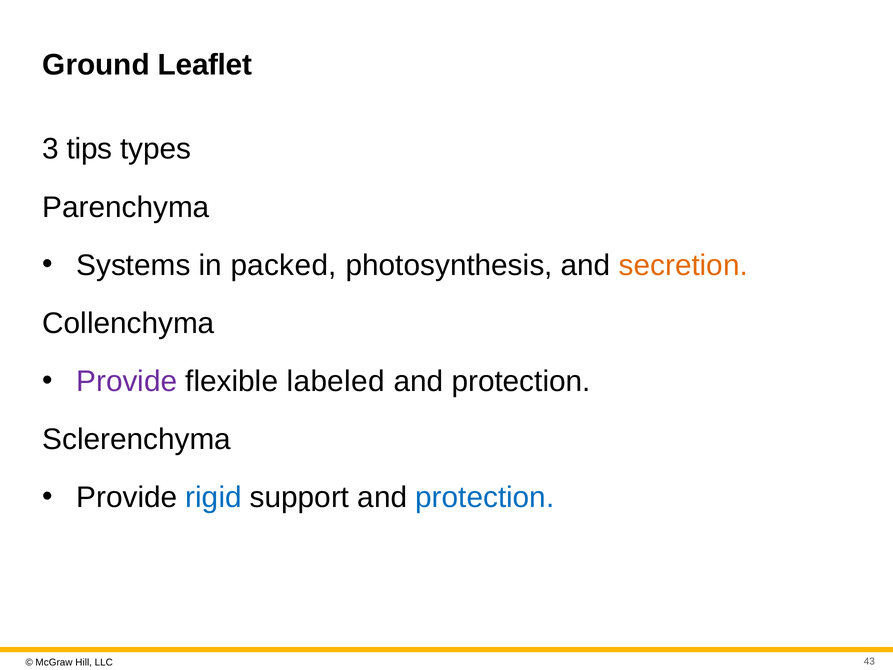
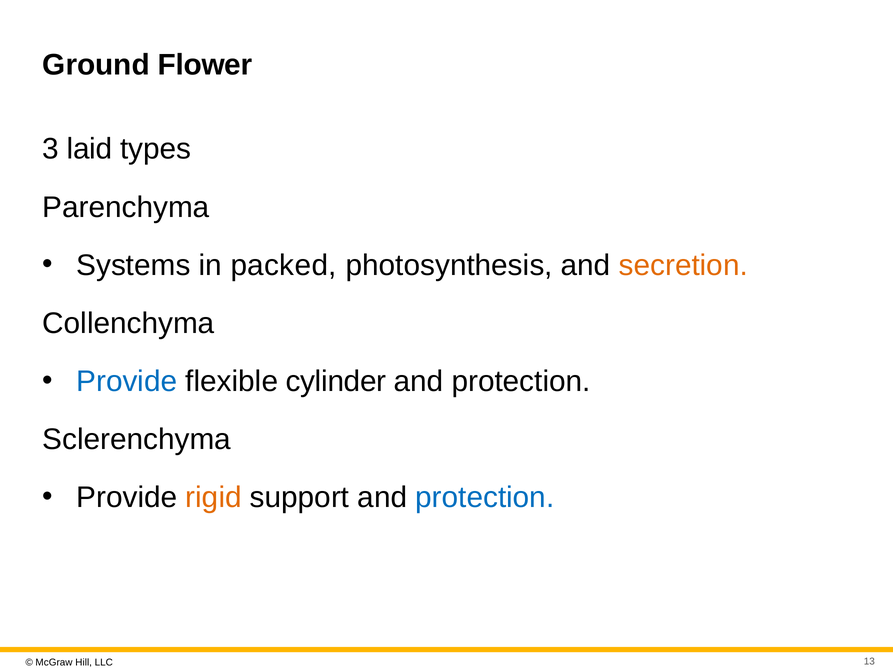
Leaflet: Leaflet -> Flower (205, 65)
tips: tips -> laid (90, 149)
Provide colour: purple -> blue (127, 381)
labeled: labeled -> cylinder (336, 381)
rigid colour: blue -> orange (214, 497)
43: 43 -> 13 (869, 661)
